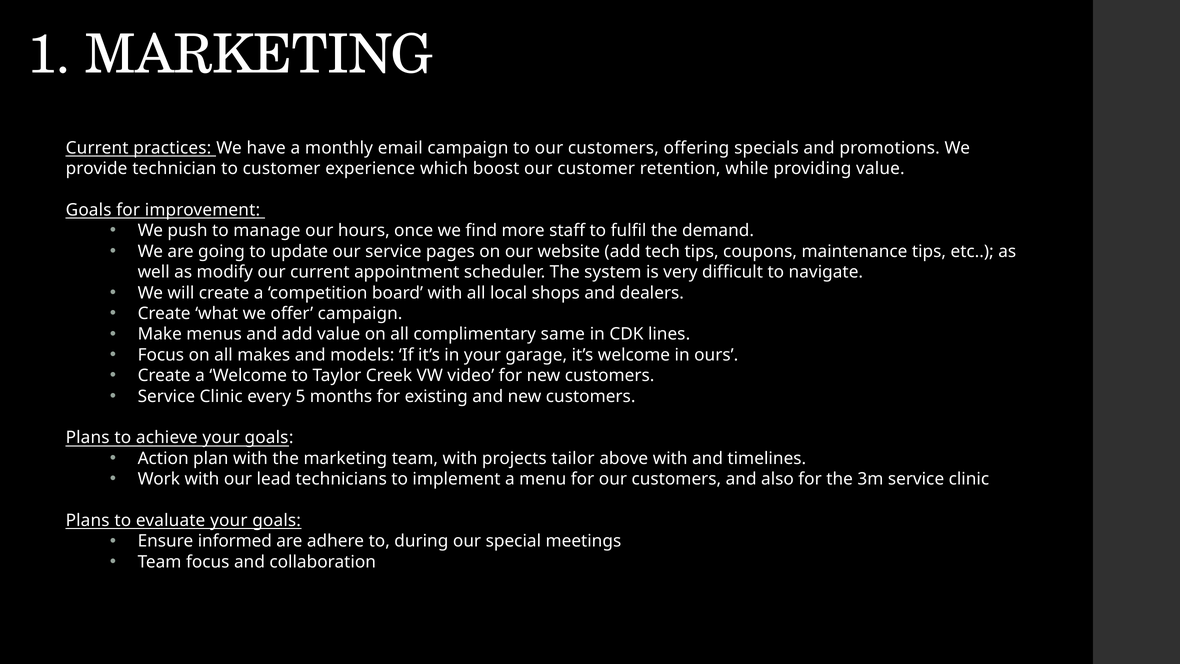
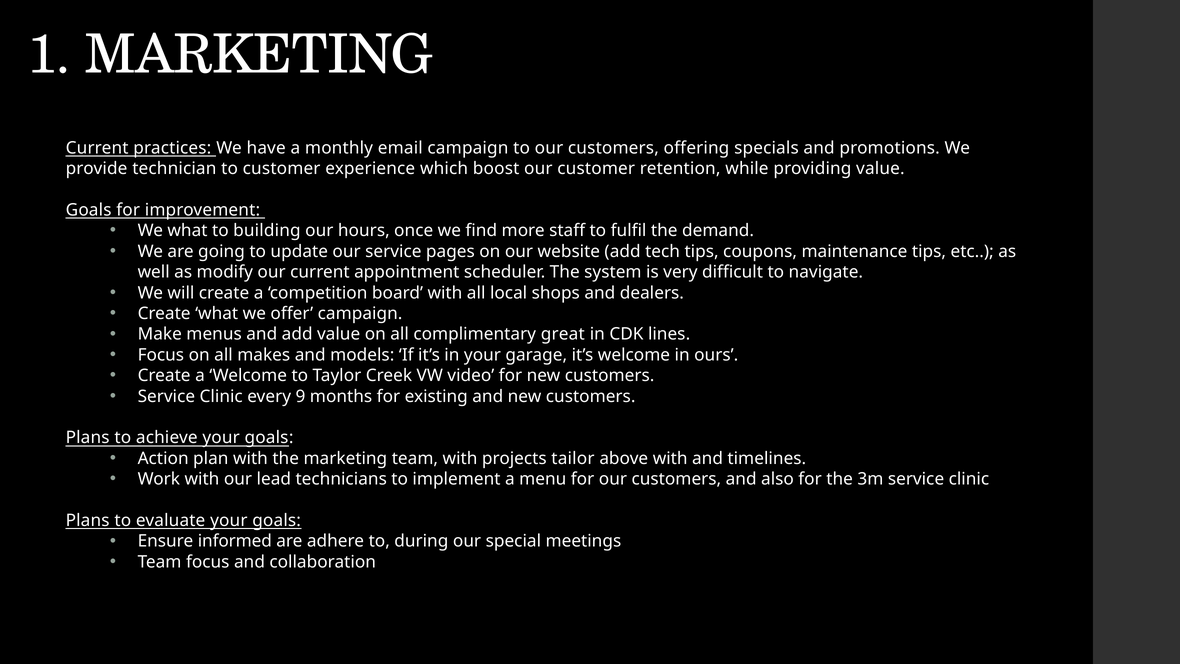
We push: push -> what (187, 231)
manage: manage -> building (267, 231)
same: same -> great (563, 334)
5: 5 -> 9 (300, 396)
